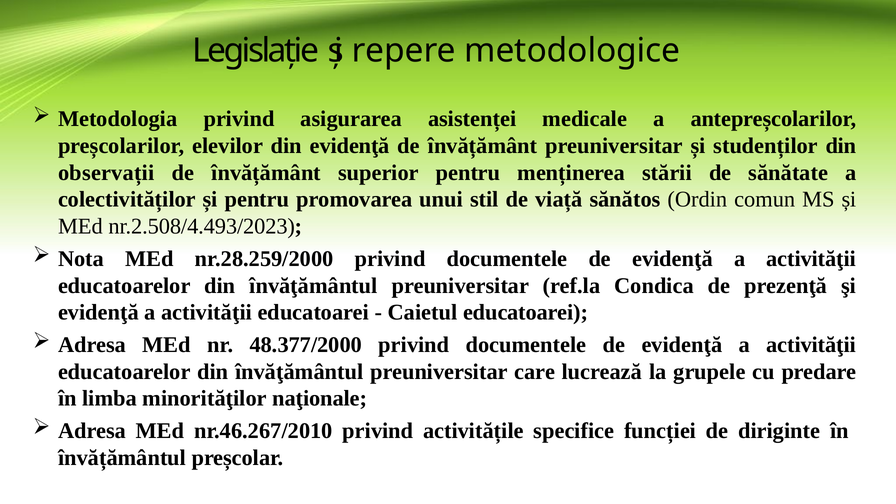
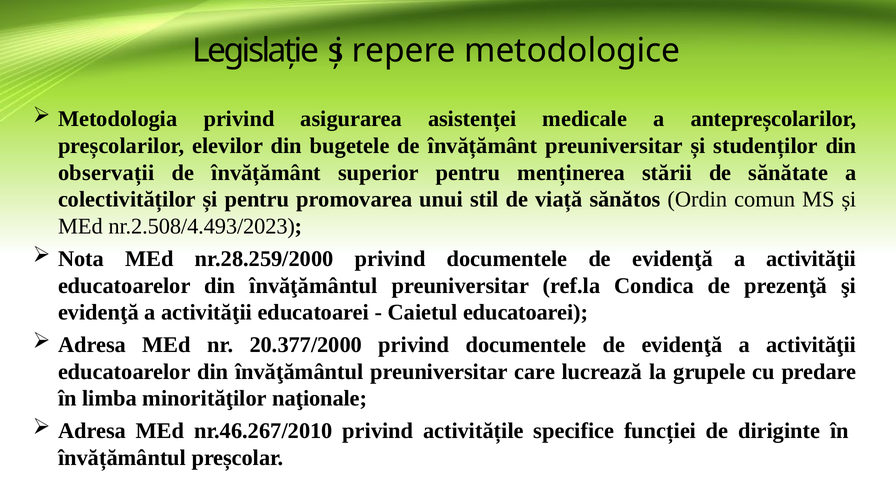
din evidenţă: evidenţă -> bugetele (350, 146)
48.377/2000: 48.377/2000 -> 20.377/2000 (306, 345)
